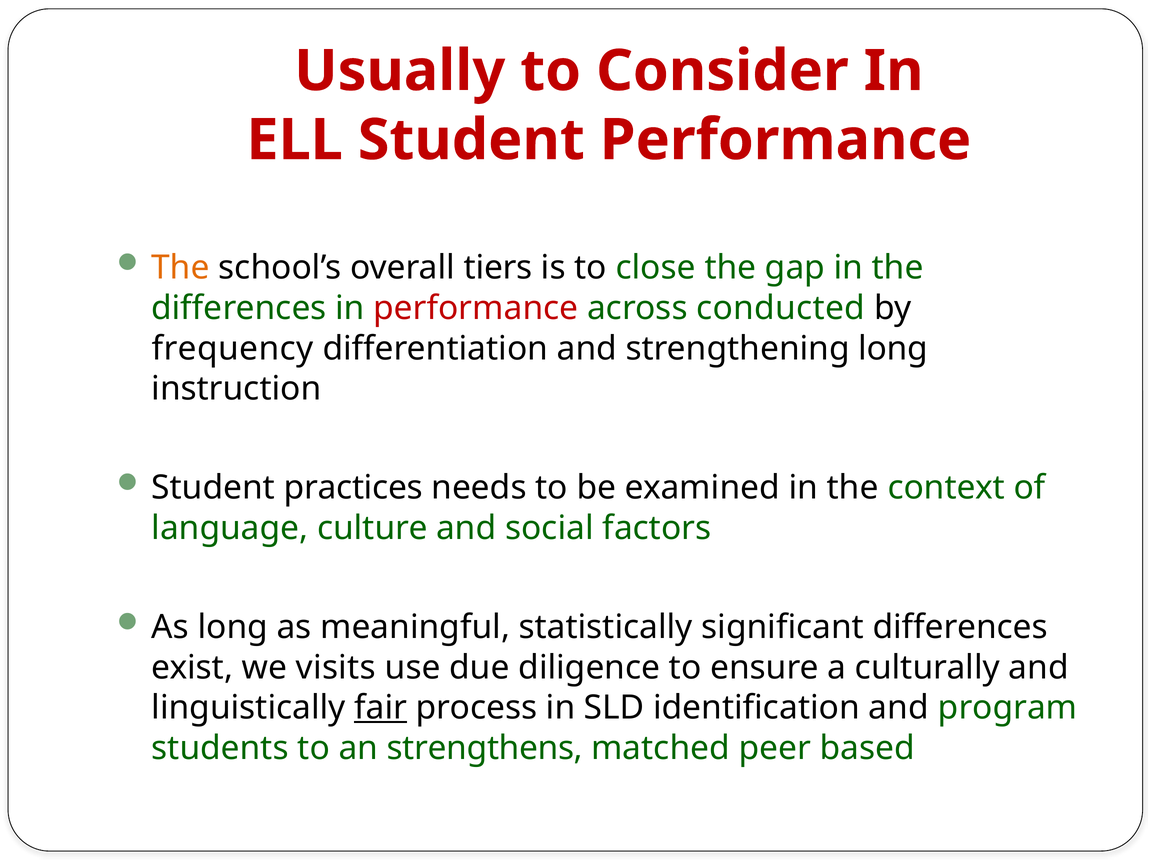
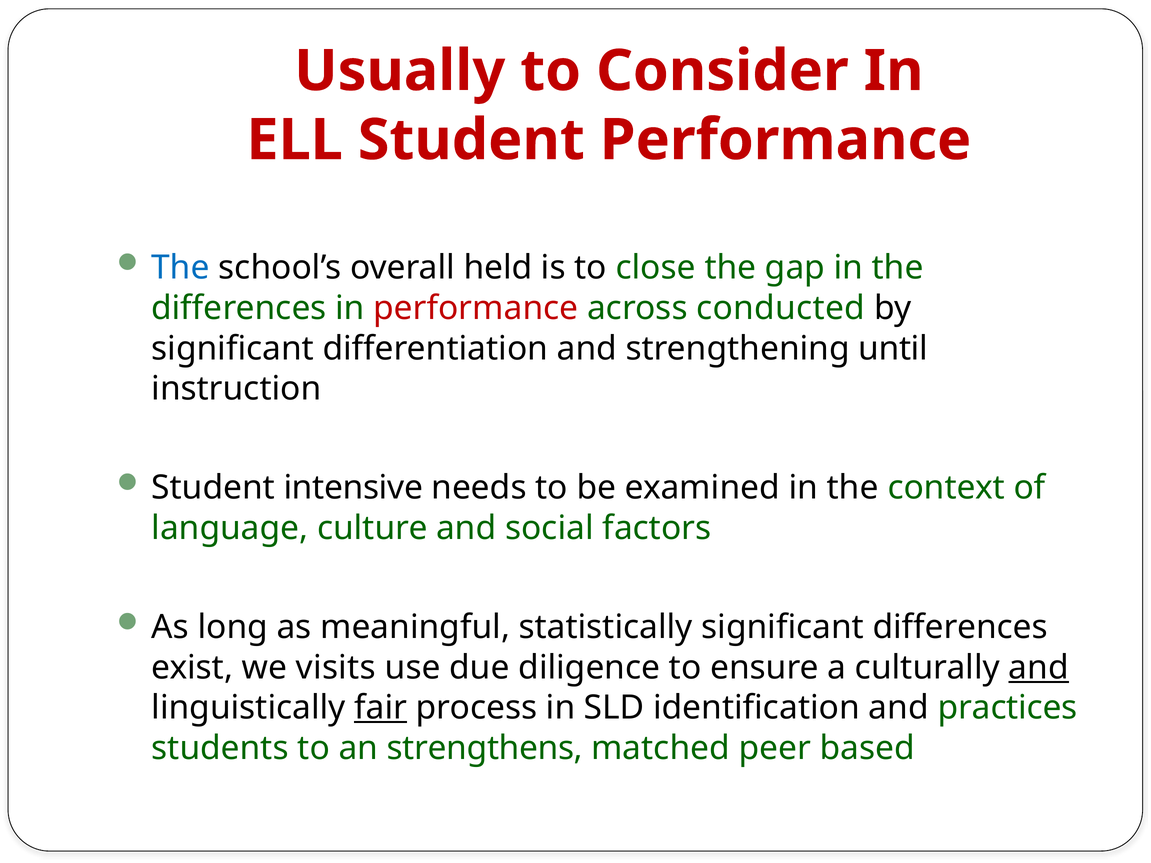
The colour: orange -> blue (181, 268)
tiers: tiers -> held (498, 268)
frequency: frequency -> significant (233, 349)
strengthening long: long -> until (893, 349)
practices: practices -> intensive (353, 488)
and underline: none -> present (1039, 668)
program: program -> practices (1008, 708)
